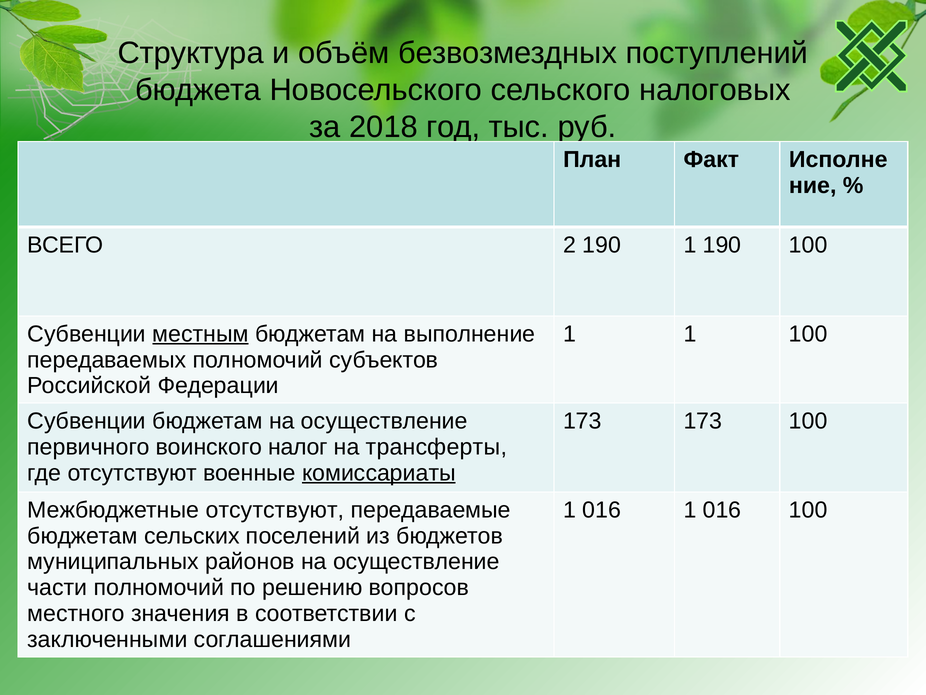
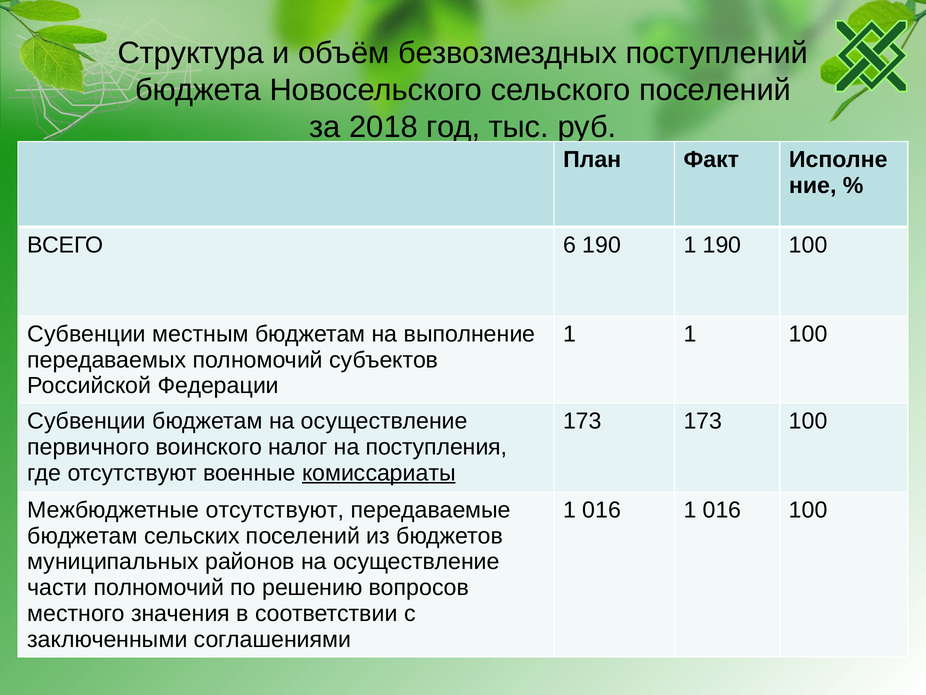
сельского налоговых: налоговых -> поселений (715, 90)
2: 2 -> 6 (570, 245)
местным underline: present -> none (200, 334)
трансферты: трансферты -> поступления (437, 447)
